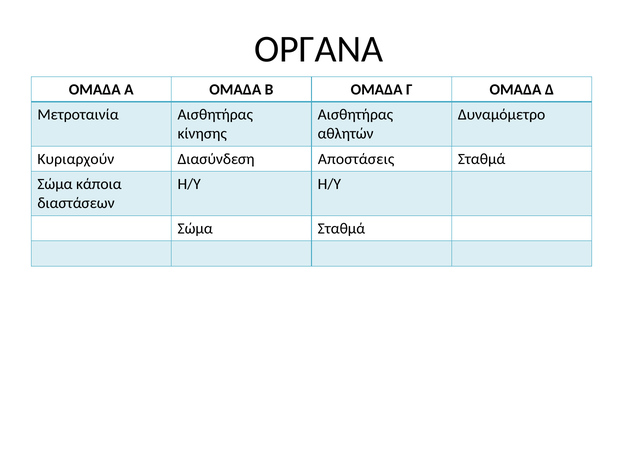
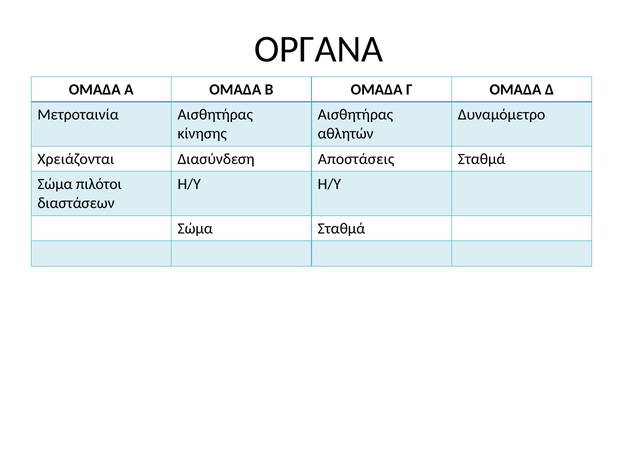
Κυριαρχούν: Κυριαρχούν -> Χρειάζονται (76, 159)
κάποια: κάποια -> πιλότοι (99, 184)
